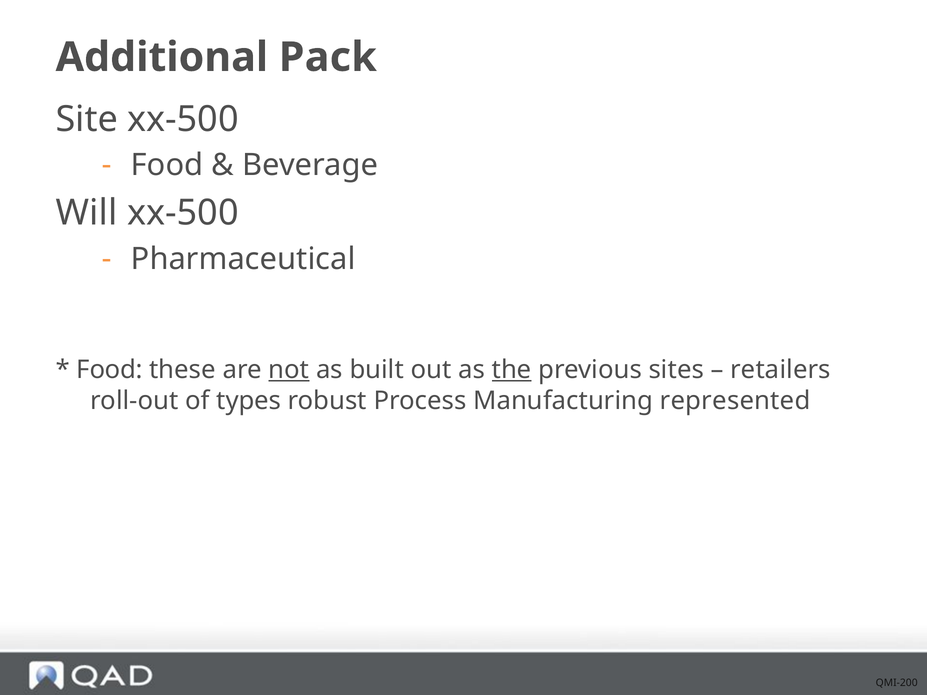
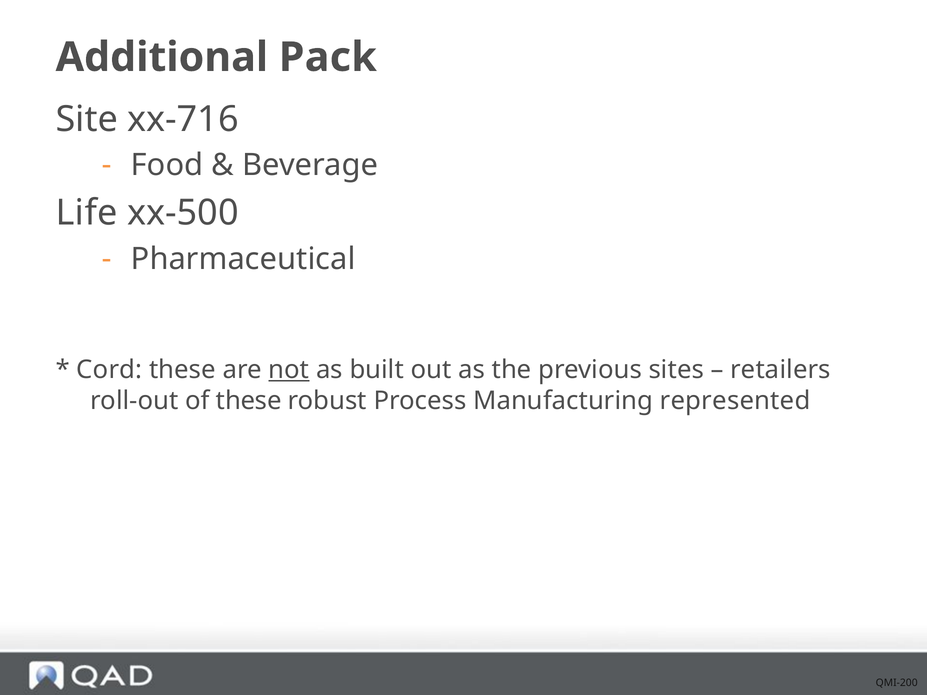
Site xx-500: xx-500 -> xx-716 (183, 119)
Will: Will -> Life (87, 213)
Food: Food -> Cord (109, 370)
the underline: present -> none (512, 370)
of types: types -> these (249, 401)
